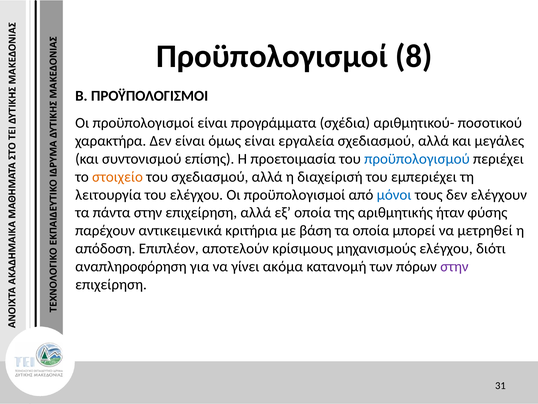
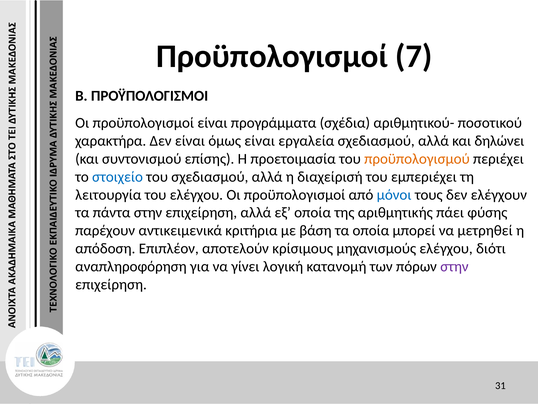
8: 8 -> 7 (414, 56)
μεγάλες: μεγάλες -> δηλώνει (499, 141)
προϋπολογισμού colour: blue -> orange (417, 159)
στοιχείο colour: orange -> blue (118, 177)
ήταν: ήταν -> πάει (450, 212)
ακόμα: ακόμα -> λογική (283, 266)
